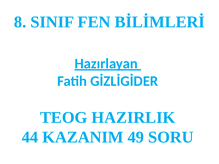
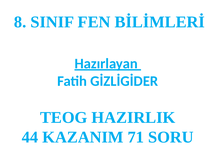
49: 49 -> 71 (136, 137)
